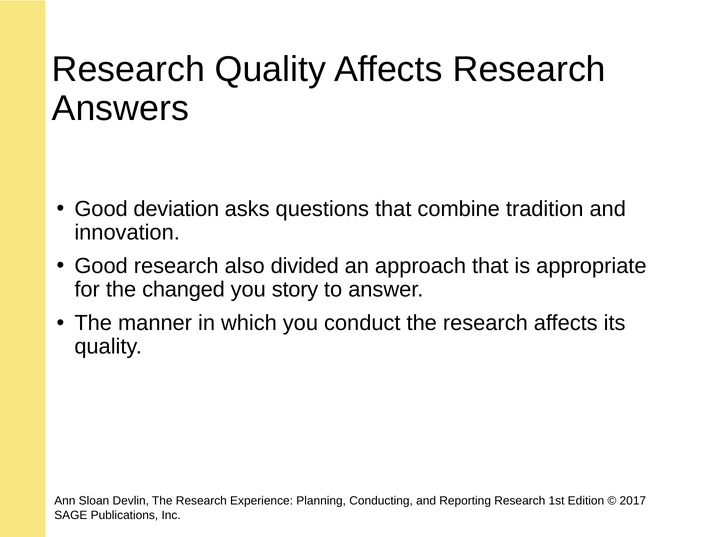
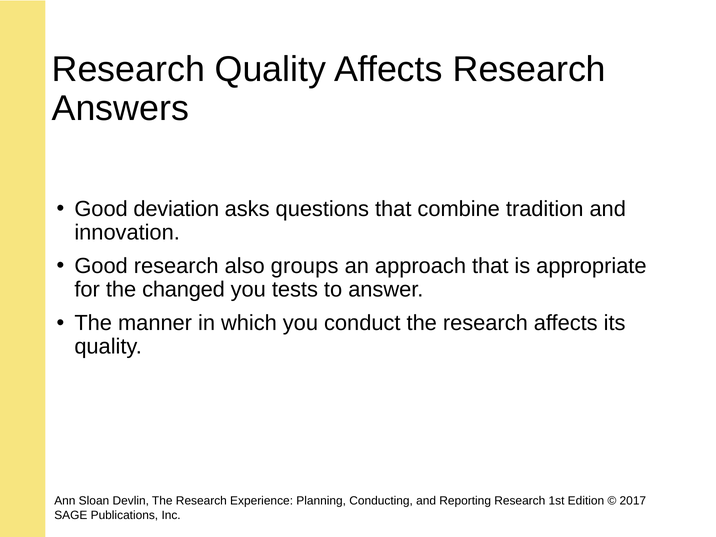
divided: divided -> groups (305, 266)
story: story -> tests (295, 290)
